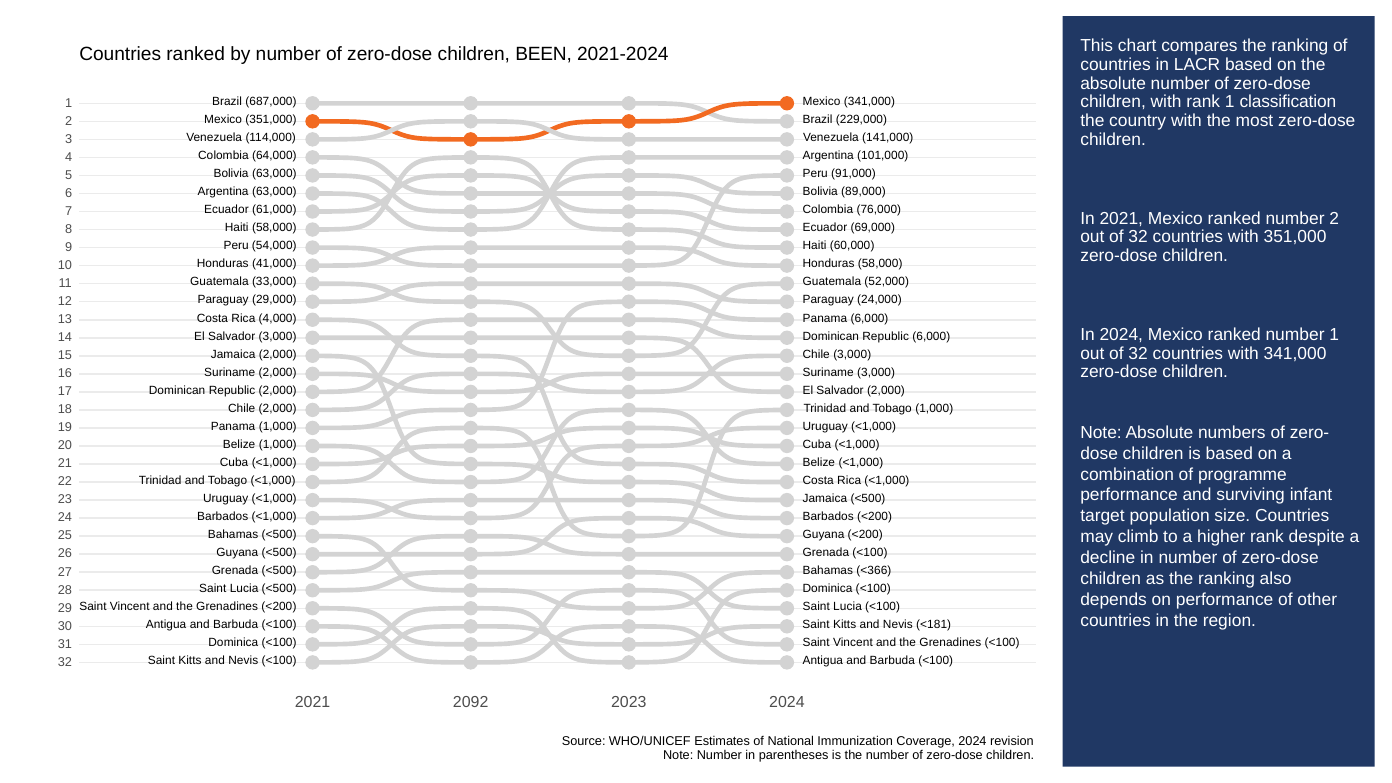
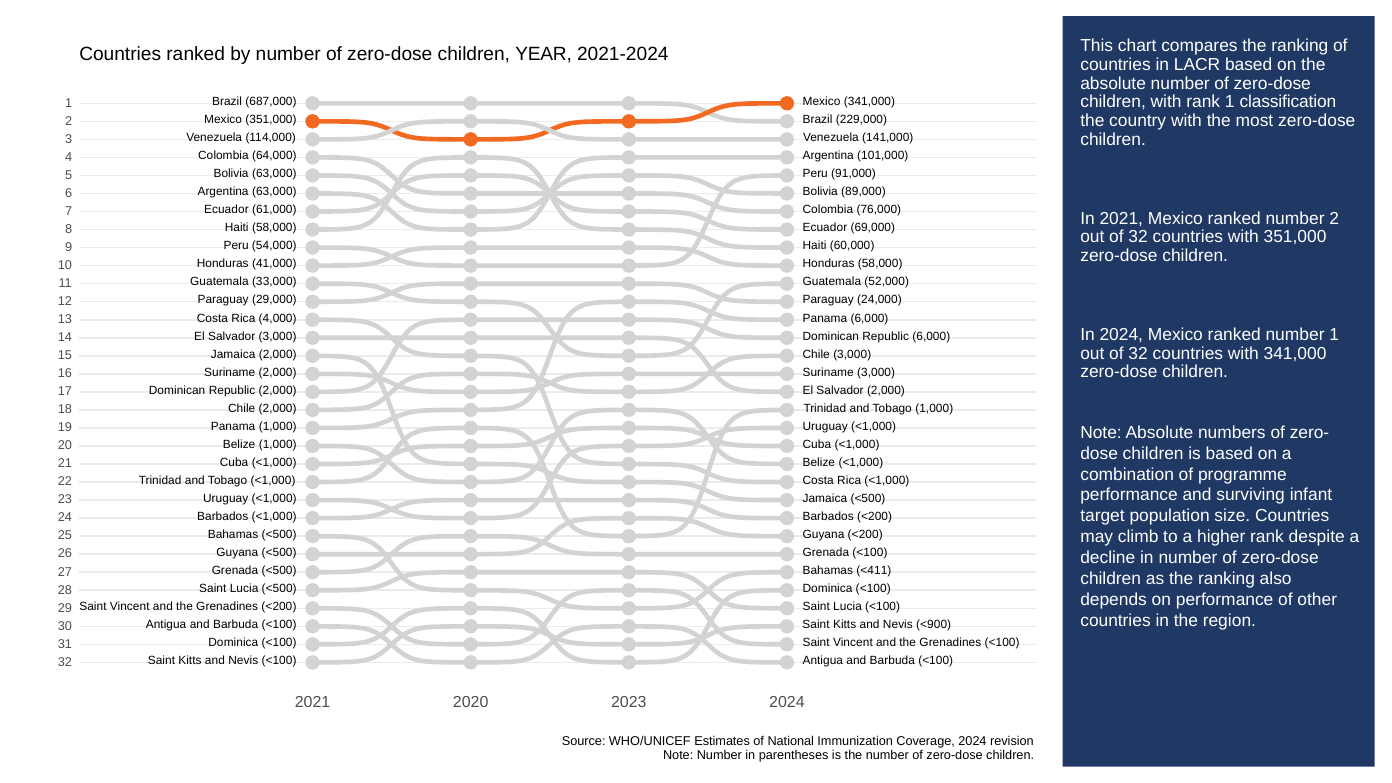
BEEN: BEEN -> YEAR (544, 54)
<366: <366 -> <411 (874, 571)
<181: <181 -> <900 (934, 625)
2092: 2092 -> 2020 (471, 703)
